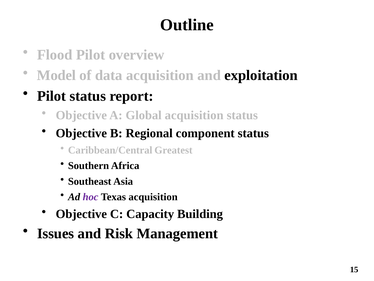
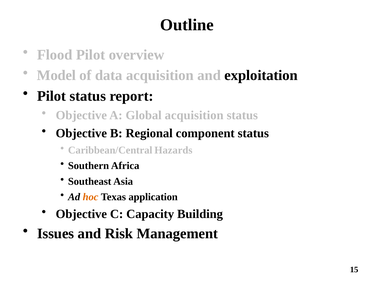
Greatest: Greatest -> Hazards (173, 150)
hoc colour: purple -> orange (91, 197)
Texas acquisition: acquisition -> application (153, 197)
